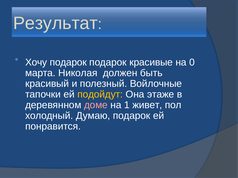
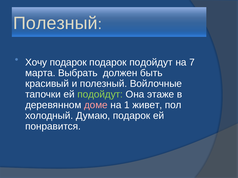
Результат: Результат -> Полезный (55, 23)
подарок красивые: красивые -> подойдут (151, 62)
0: 0 -> 7 (192, 62)
Николая: Николая -> Выбрать (78, 73)
подойдут colour: yellow -> light green (100, 95)
